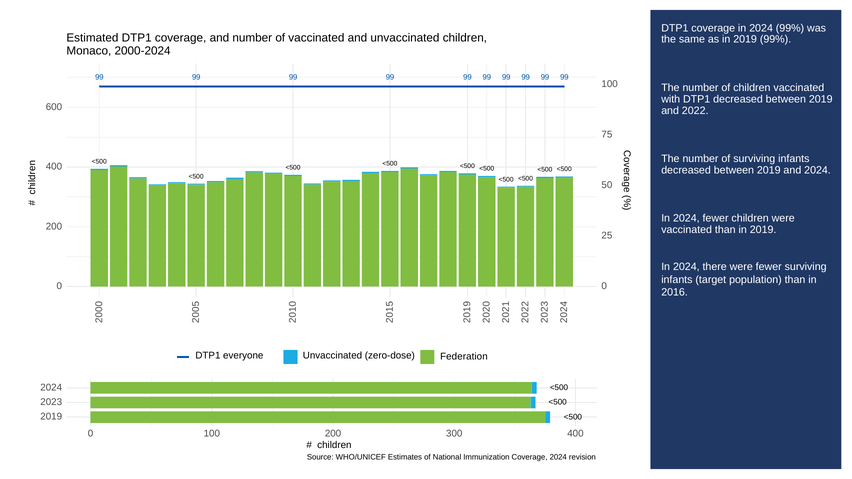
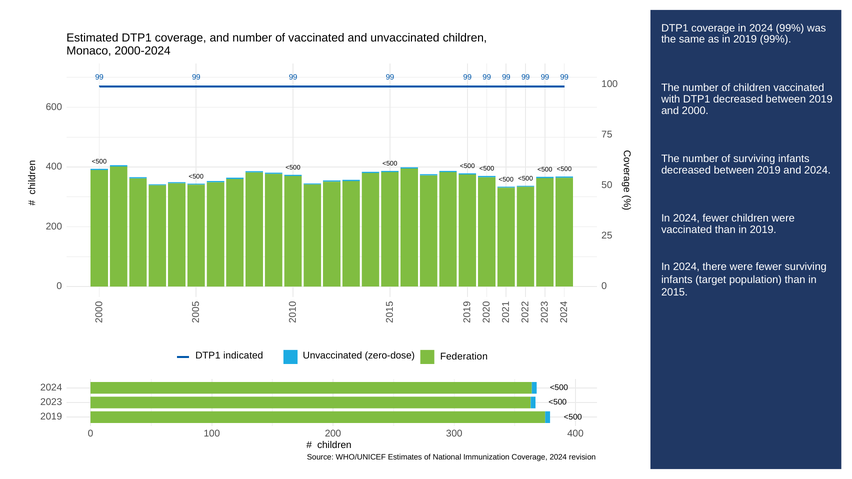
2022: 2022 -> 2000 (695, 111)
2016: 2016 -> 2015 (675, 293)
everyone: everyone -> indicated (243, 356)
